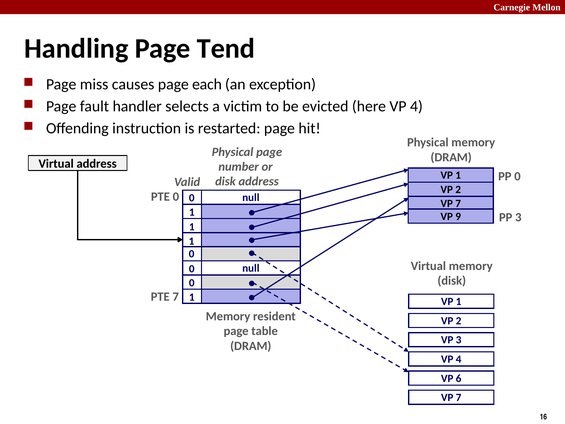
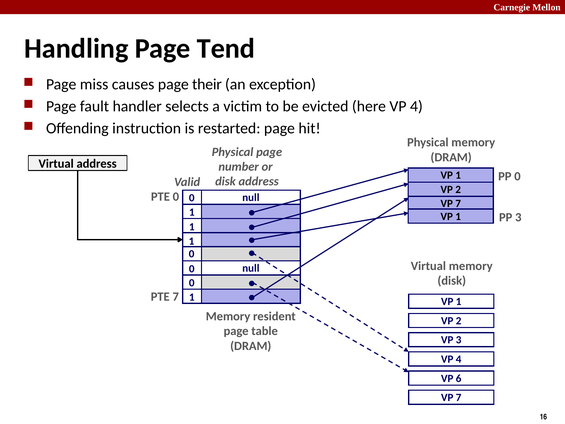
each: each -> their (207, 84)
9: 9 -> 1 (458, 216)
